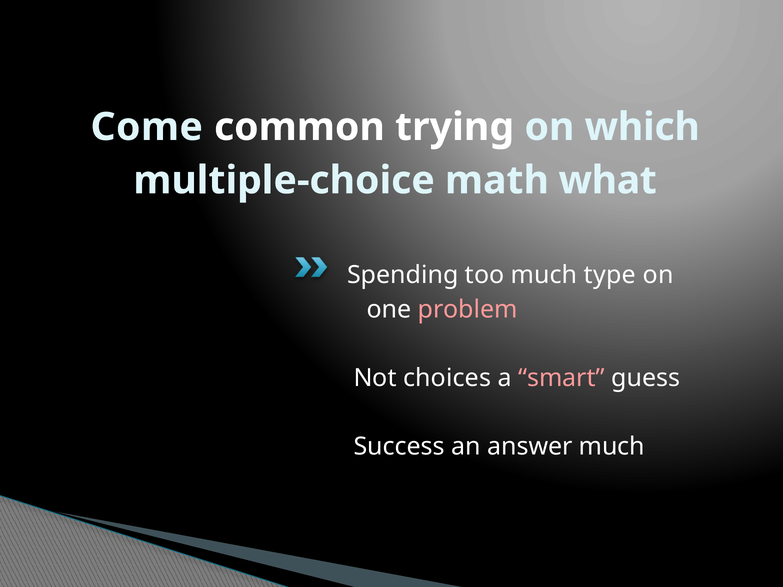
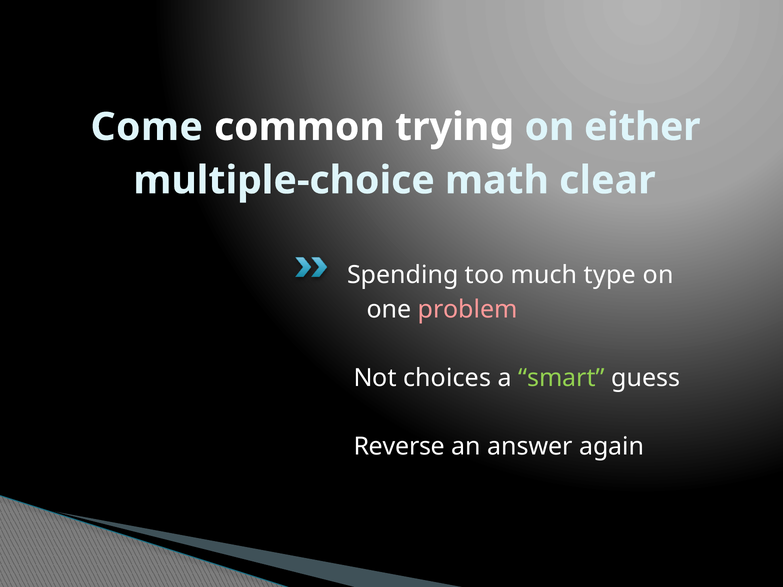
which: which -> either (642, 127)
what: what -> clear (607, 180)
smart colour: pink -> light green (561, 378)
Success: Success -> Reverse (399, 447)
answer much: much -> again (612, 447)
